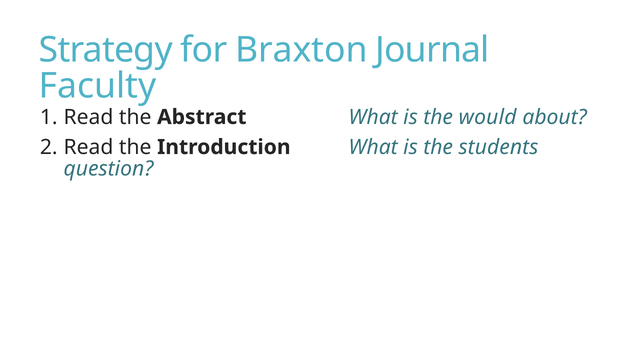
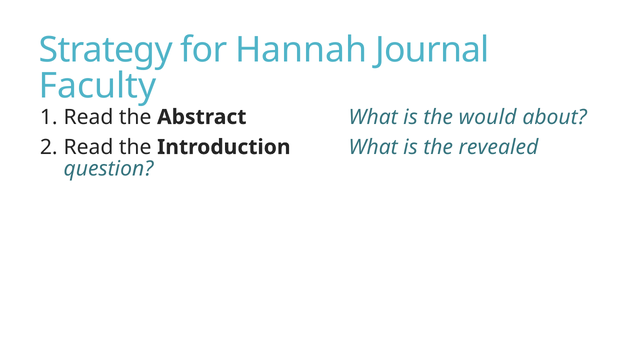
Braxton: Braxton -> Hannah (301, 50)
students: students -> revealed (498, 147)
